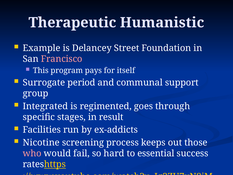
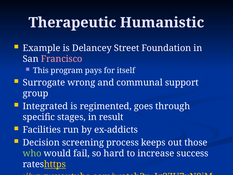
period: period -> wrong (81, 82)
Nicotine: Nicotine -> Decision (41, 142)
who colour: pink -> light green (32, 153)
essential: essential -> increase (156, 153)
